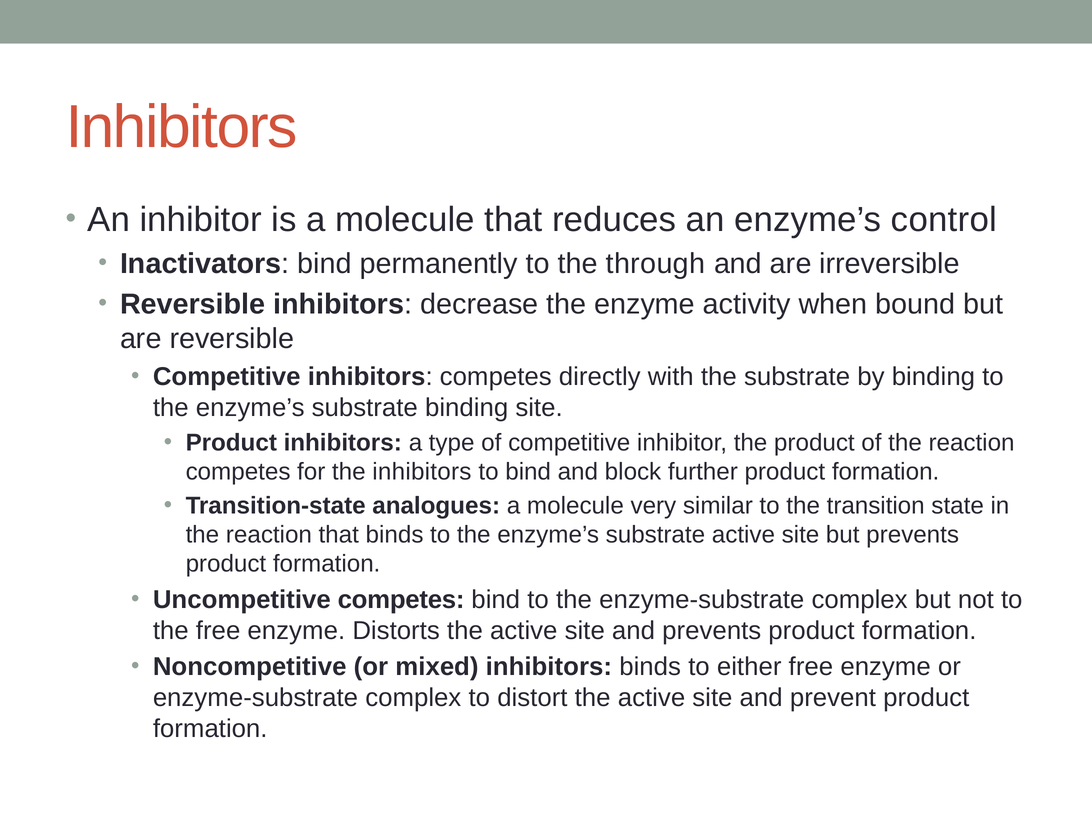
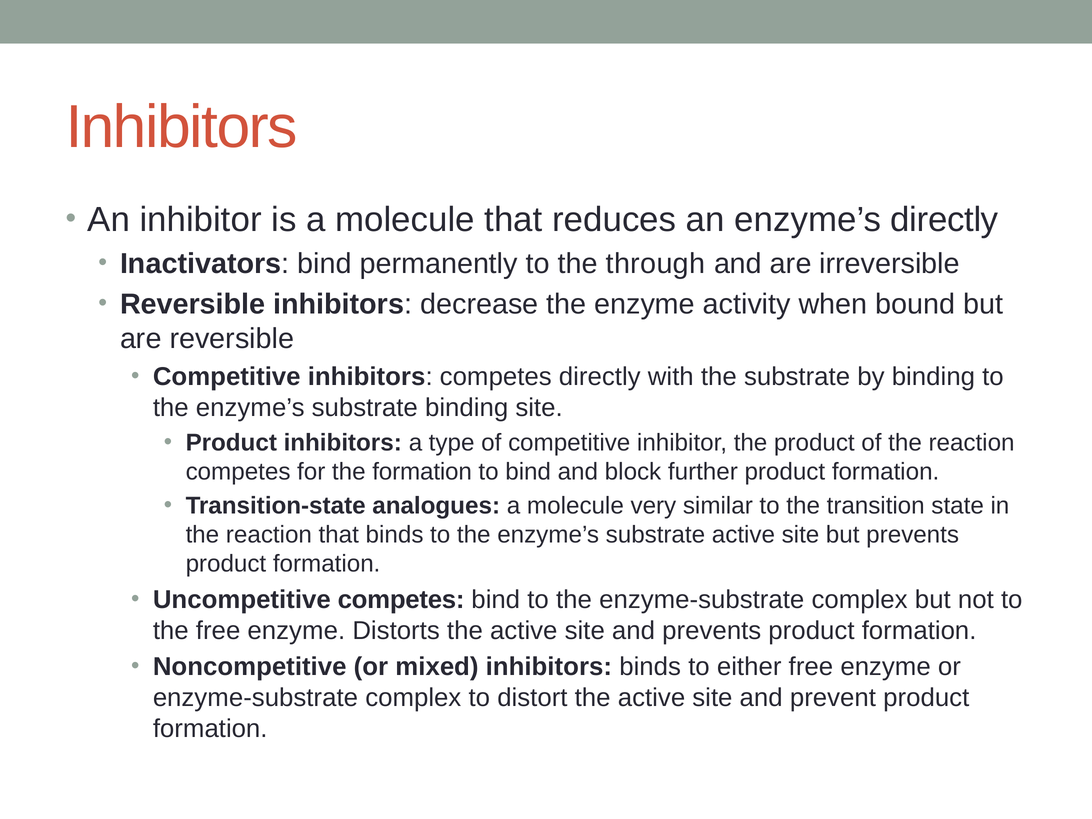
enzyme’s control: control -> directly (944, 220)
the inhibitors: inhibitors -> formation (422, 472)
